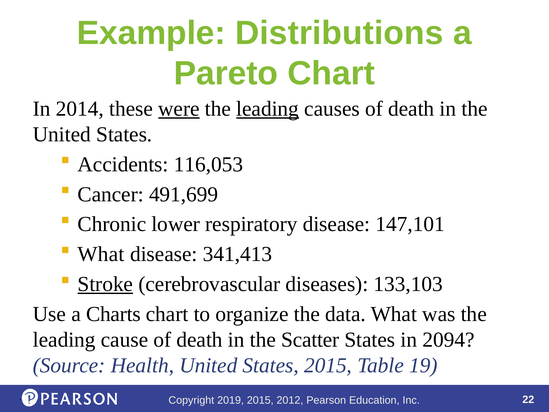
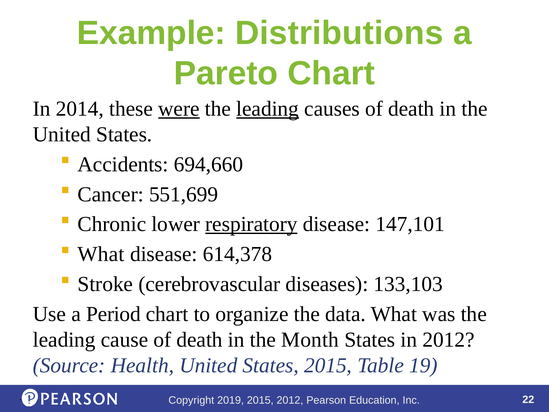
116,053: 116,053 -> 694,660 (209, 164)
491,699: 491,699 -> 551,699 (184, 194)
respiratory underline: none -> present (251, 224)
341,413: 341,413 -> 614,378 (237, 254)
Stroke underline: present -> none (105, 284)
Charts: Charts -> Period (113, 314)
Scatter: Scatter -> Month (310, 339)
in 2094: 2094 -> 2012 (448, 339)
